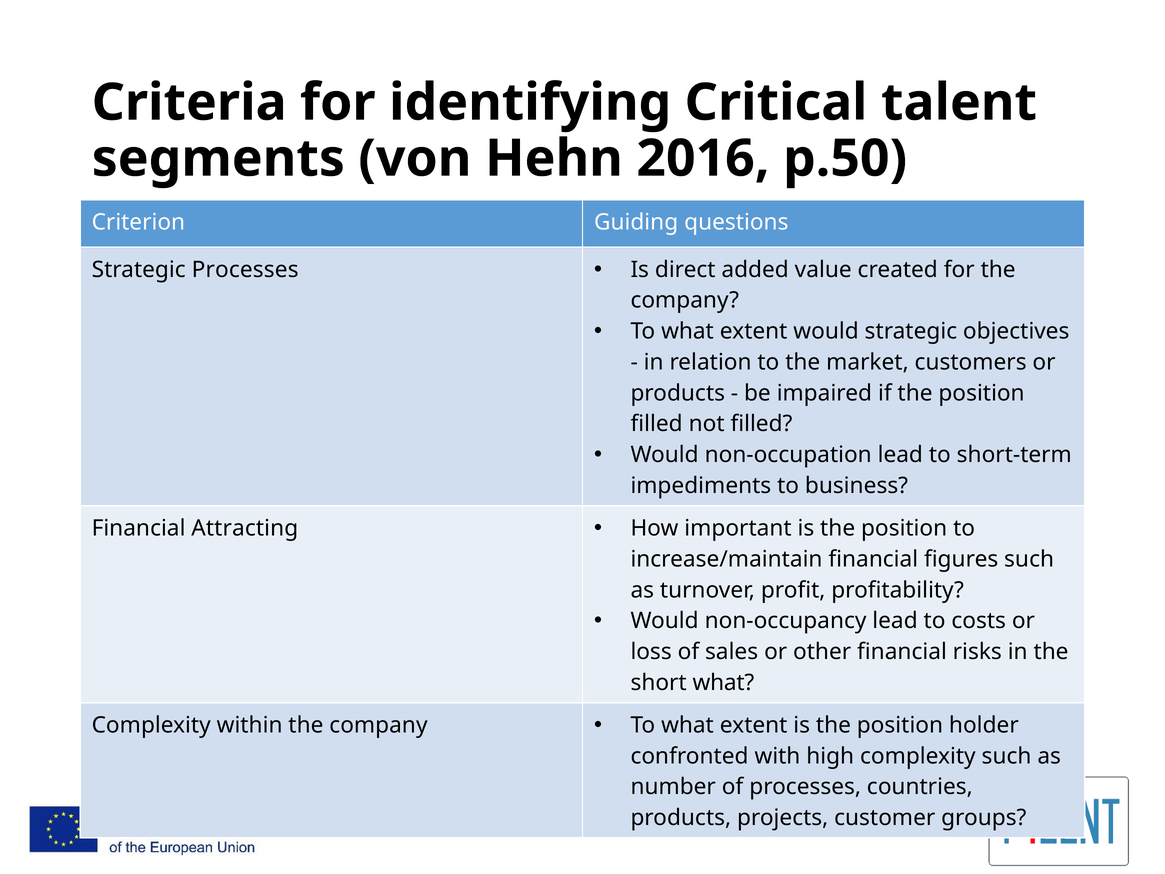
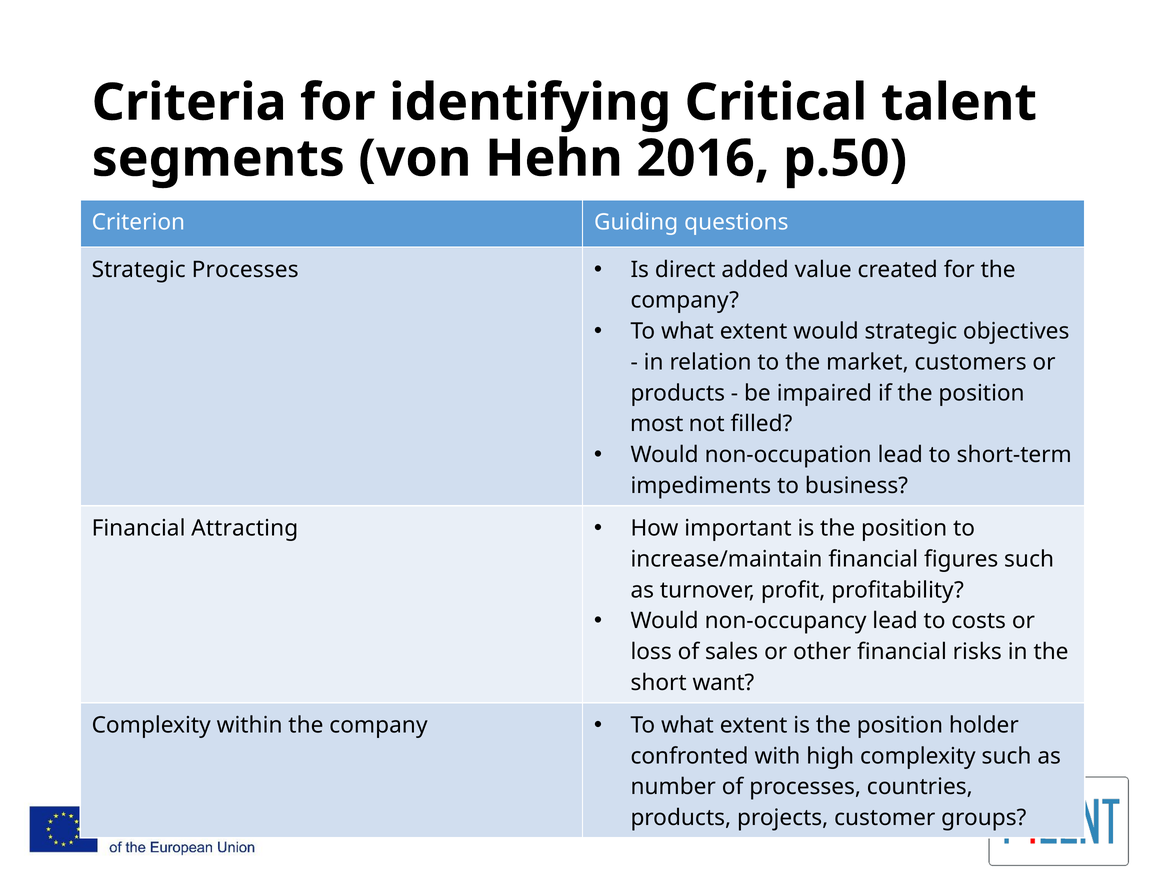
filled: filled -> most (657, 424)
short what: what -> want (723, 682)
